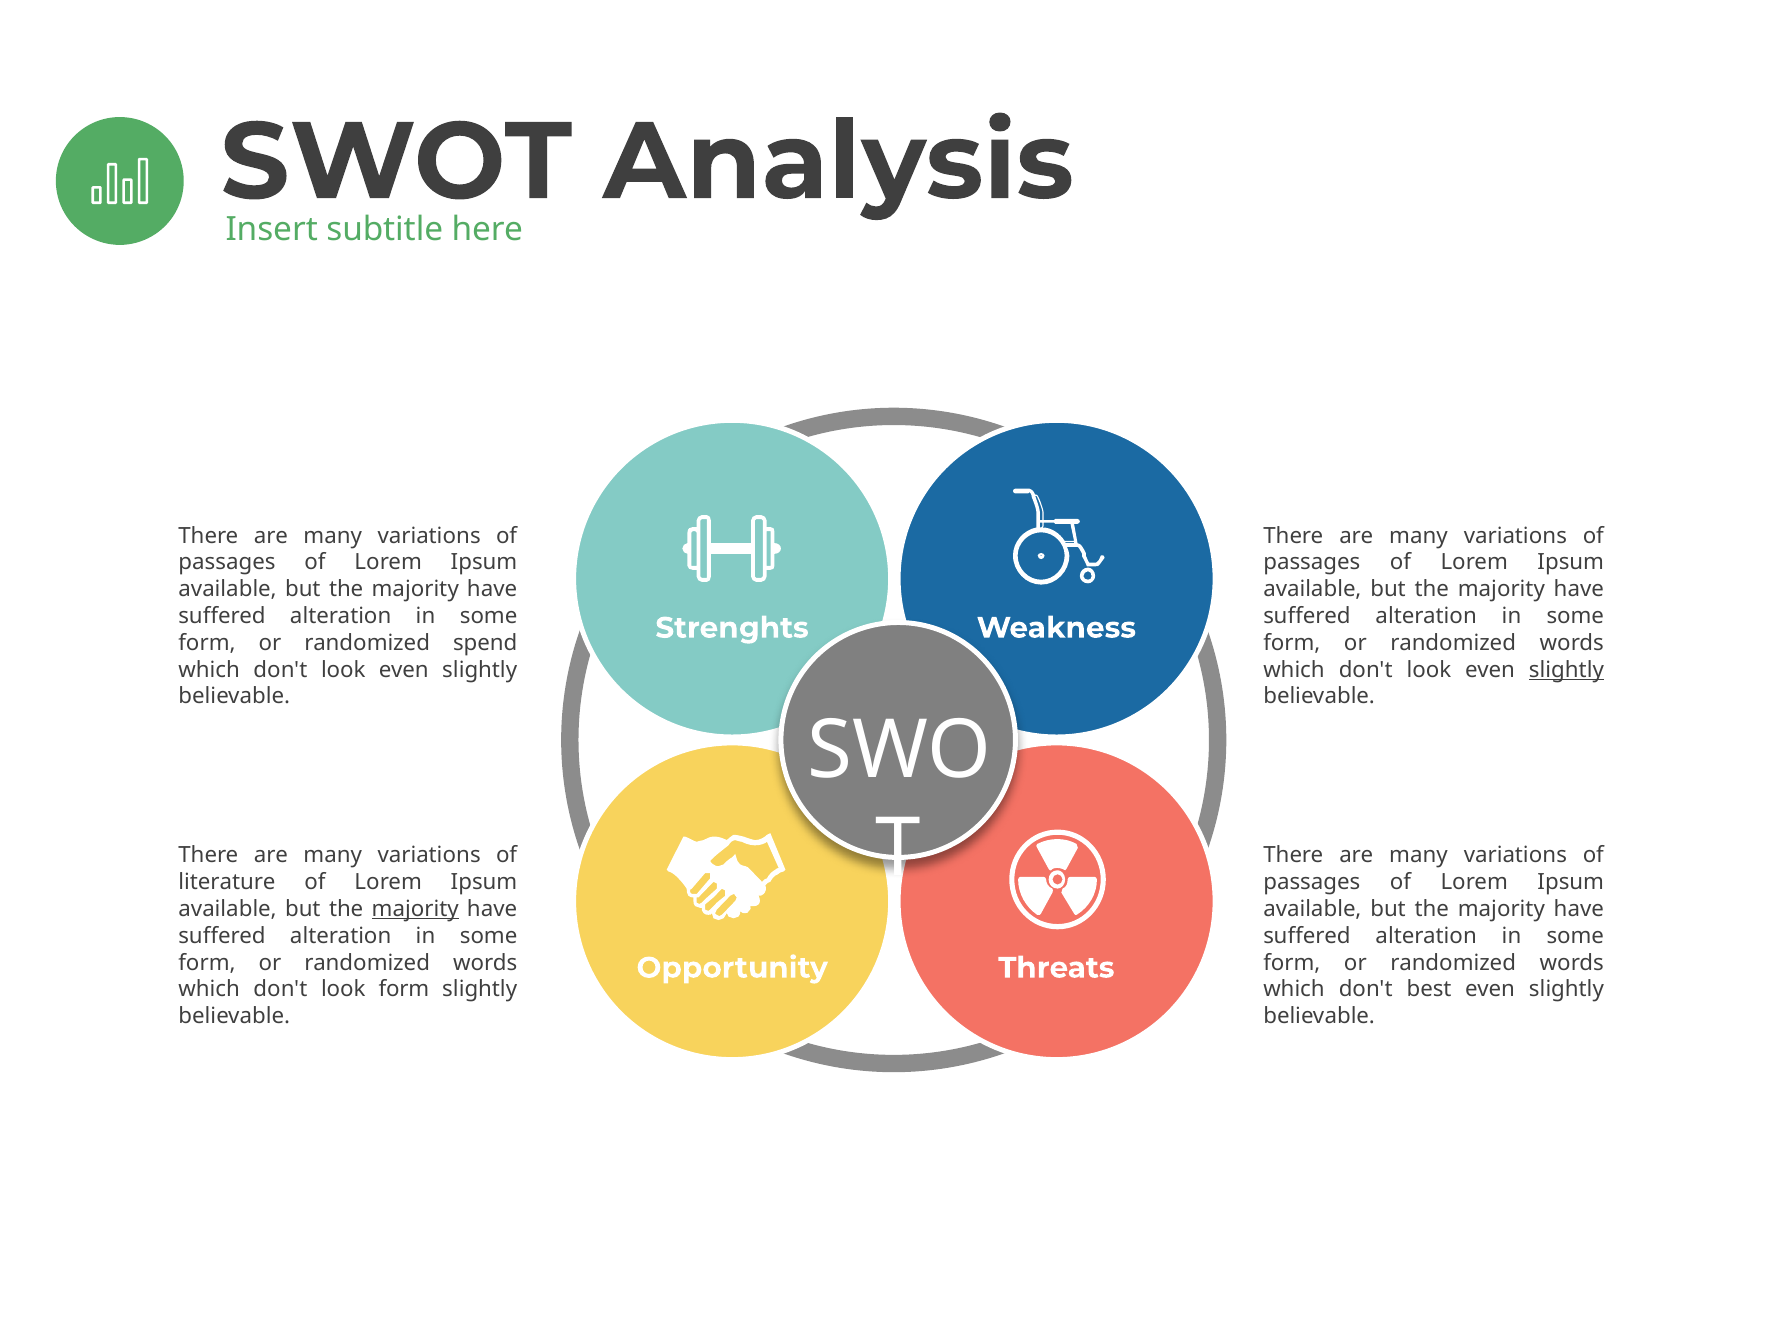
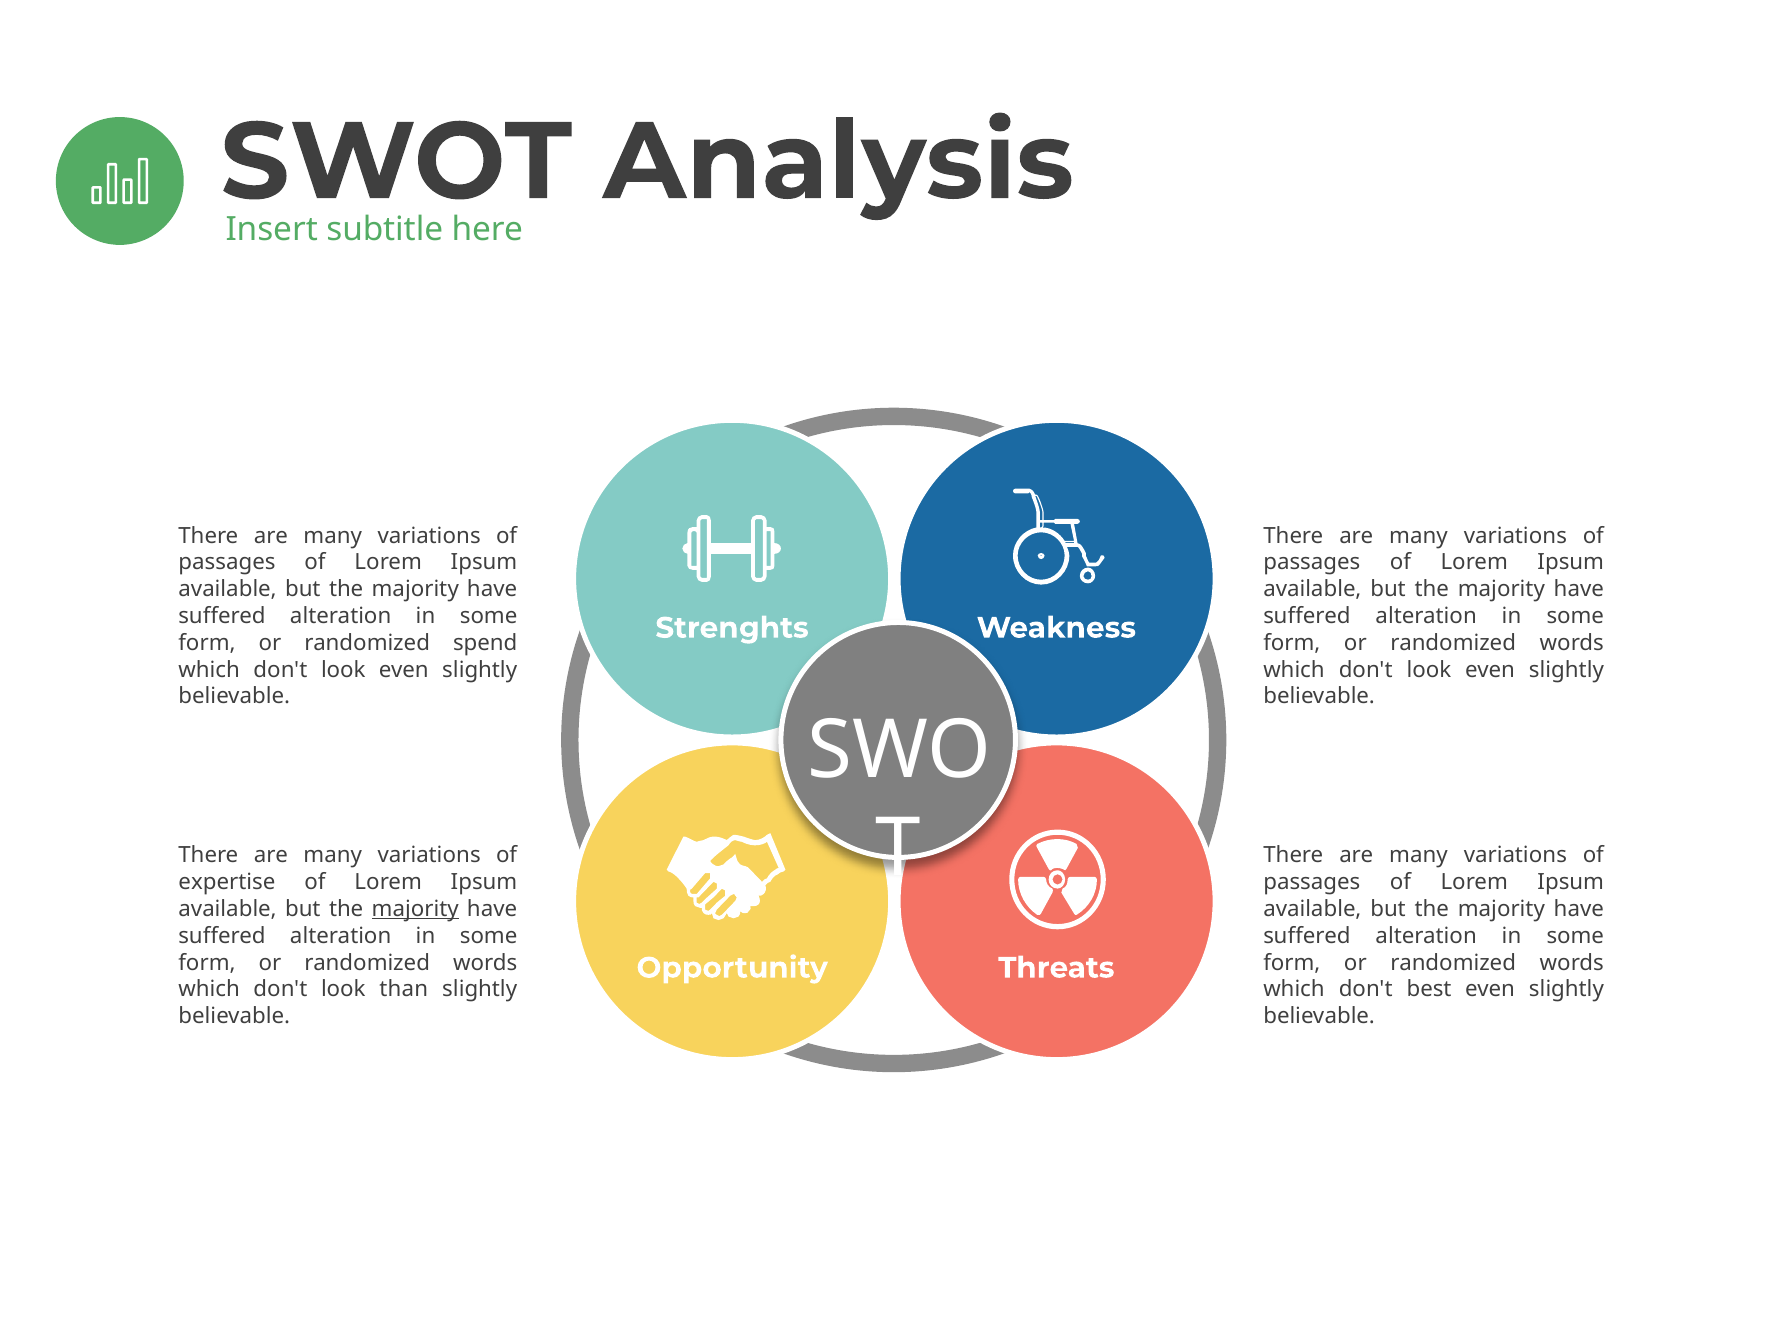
slightly underline: present -> none (1566, 670)
literature: literature -> expertise (227, 883)
look form: form -> than (404, 990)
